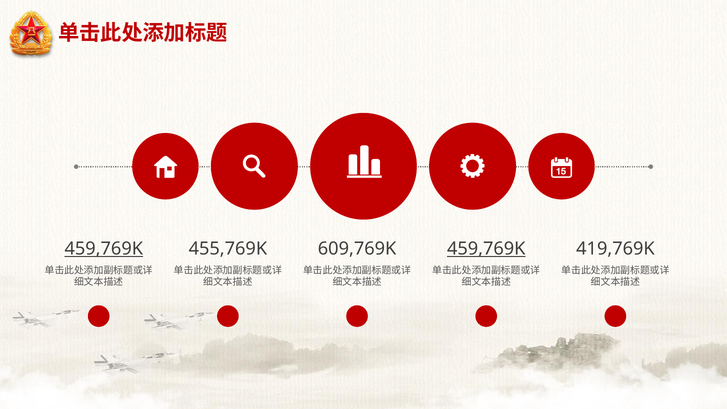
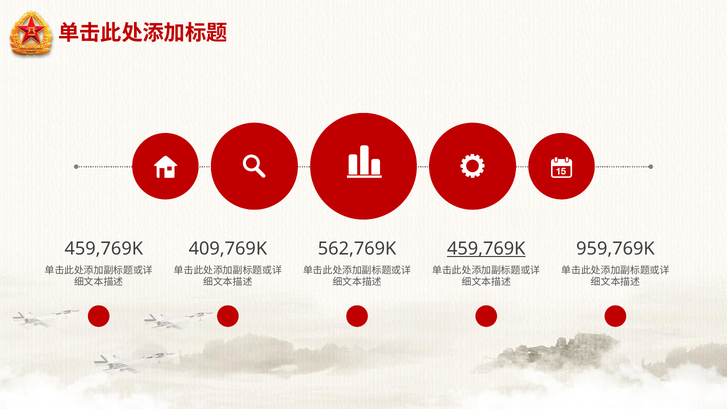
459,769K underline: present -> none (104, 248)
455,769K: 455,769K -> 409,769K (228, 248)
609,769K: 609,769K -> 562,769K (357, 248)
419,769K: 419,769K -> 959,769K (615, 248)
